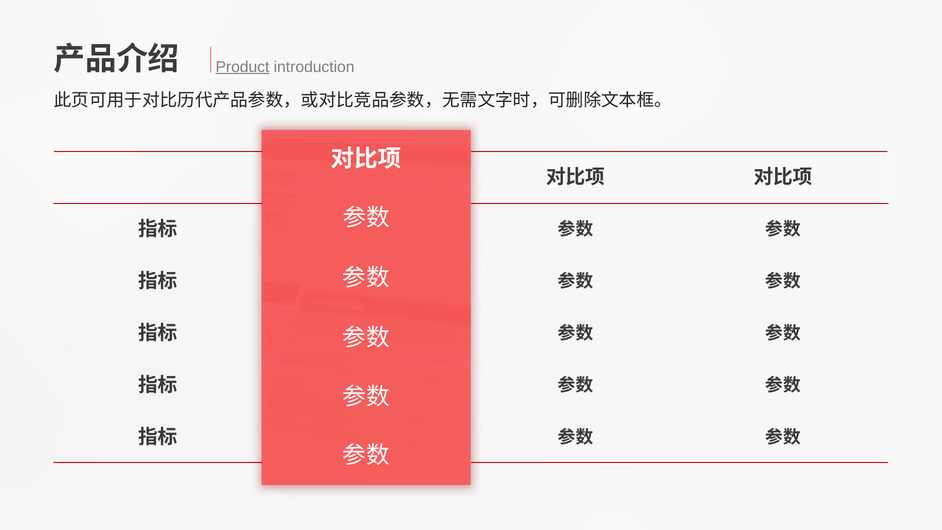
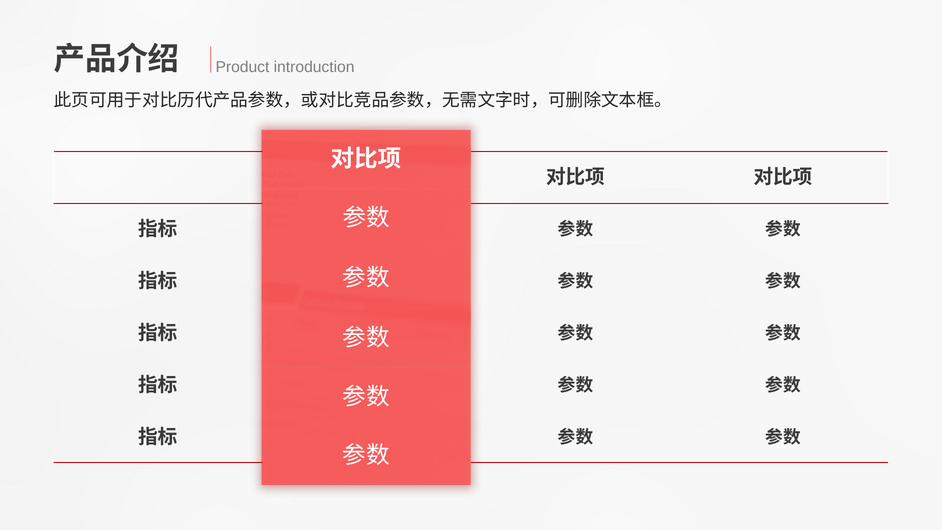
Product underline: present -> none (242, 67)
